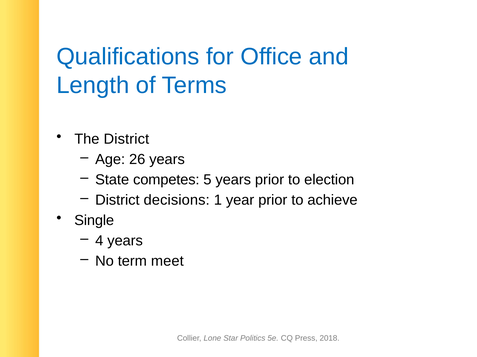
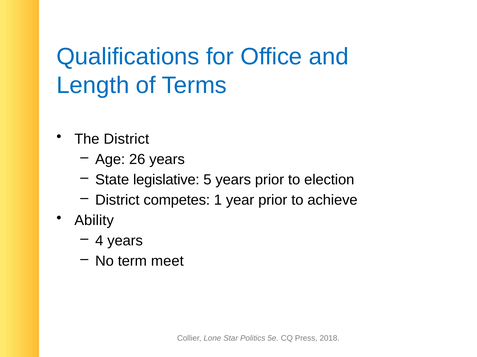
competes: competes -> legislative (166, 180)
decisions: decisions -> competes (177, 201)
Single: Single -> Ability (94, 221)
